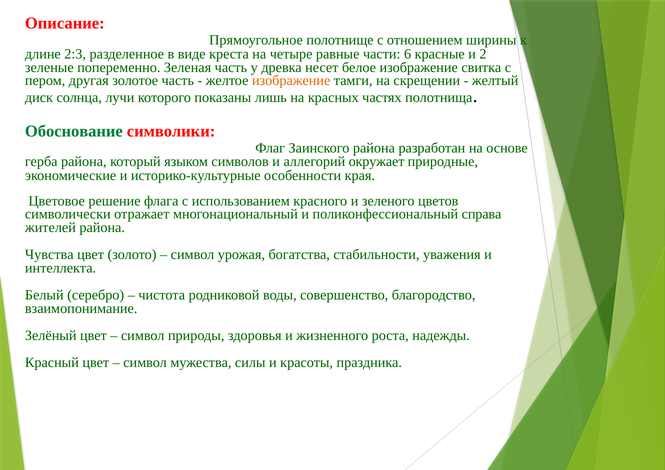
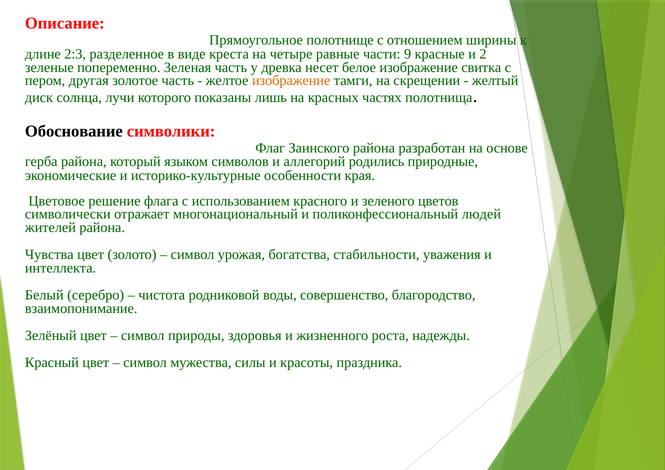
6: 6 -> 9 (408, 54)
Обоснование colour: green -> black (74, 131)
окружает: окружает -> родились (377, 162)
справа: справа -> людей (481, 214)
